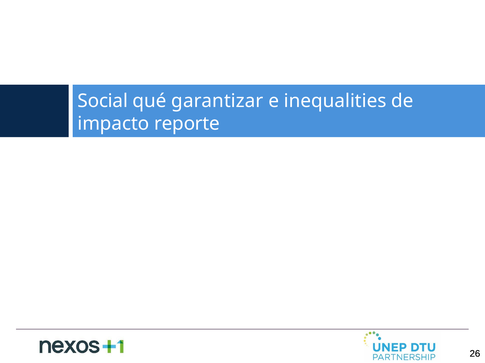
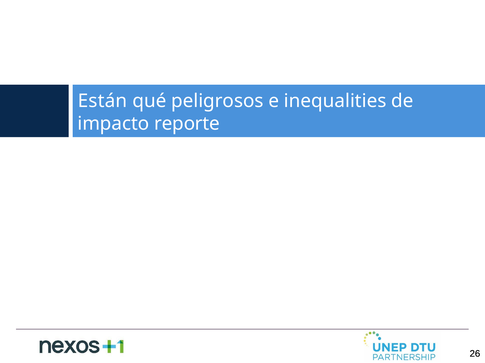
Social: Social -> Están (103, 101)
garantizar: garantizar -> peligrosos (217, 101)
